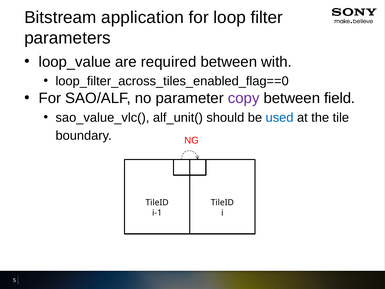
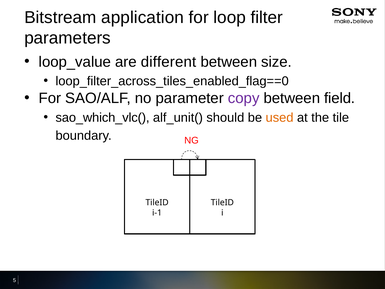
required: required -> different (169, 62)
with: with -> size (277, 62)
sao_value_vlc(: sao_value_vlc( -> sao_which_vlc( (103, 117)
used colour: blue -> orange (280, 117)
